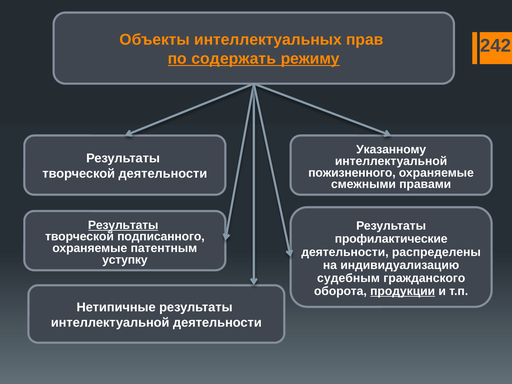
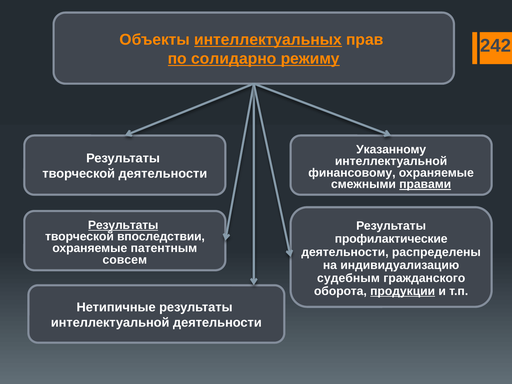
интеллектуальных underline: none -> present (268, 40)
содержать: содержать -> солидарно (234, 59)
пожизненного: пожизненного -> финансовому (352, 173)
правами underline: none -> present (425, 184)
подписанного: подписанного -> впоследствии (161, 237)
уступку: уступку -> совсем (125, 260)
